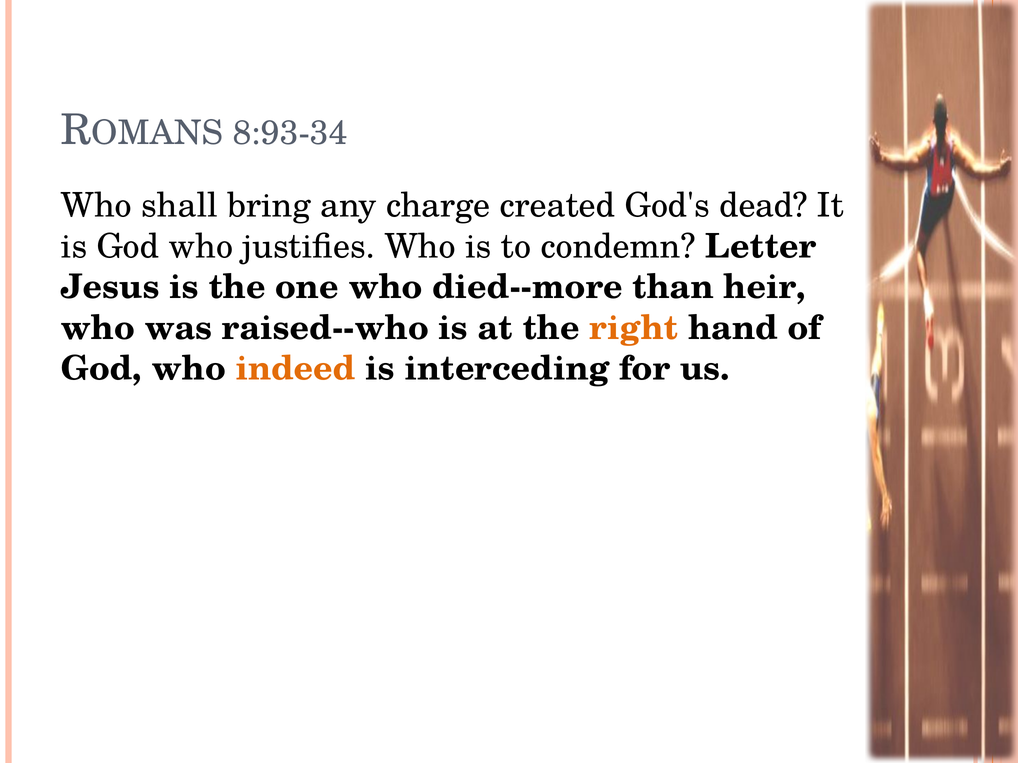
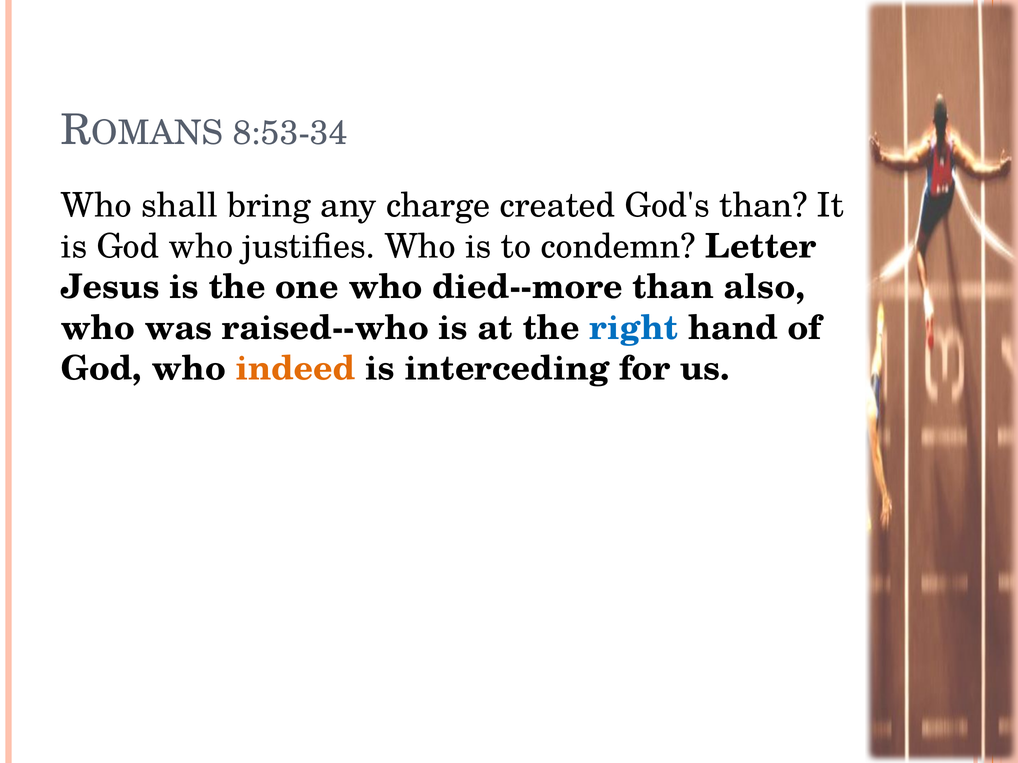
8:93-34: 8:93-34 -> 8:53-34 (290, 133)
God's dead: dead -> than (764, 206)
heir: heir -> also (764, 287)
right colour: orange -> blue (634, 328)
